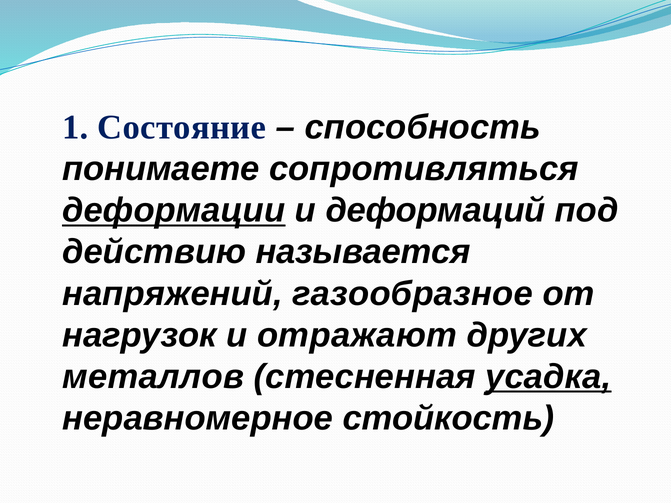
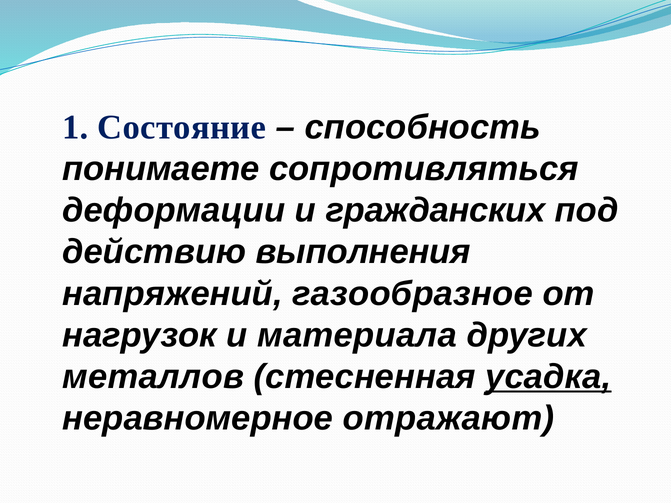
деформации underline: present -> none (174, 211)
деформаций: деформаций -> гражданских (436, 211)
называется: называется -> выполнения (363, 252)
отражают: отражают -> материала (357, 335)
стойкость: стойкость -> отражают (448, 418)
